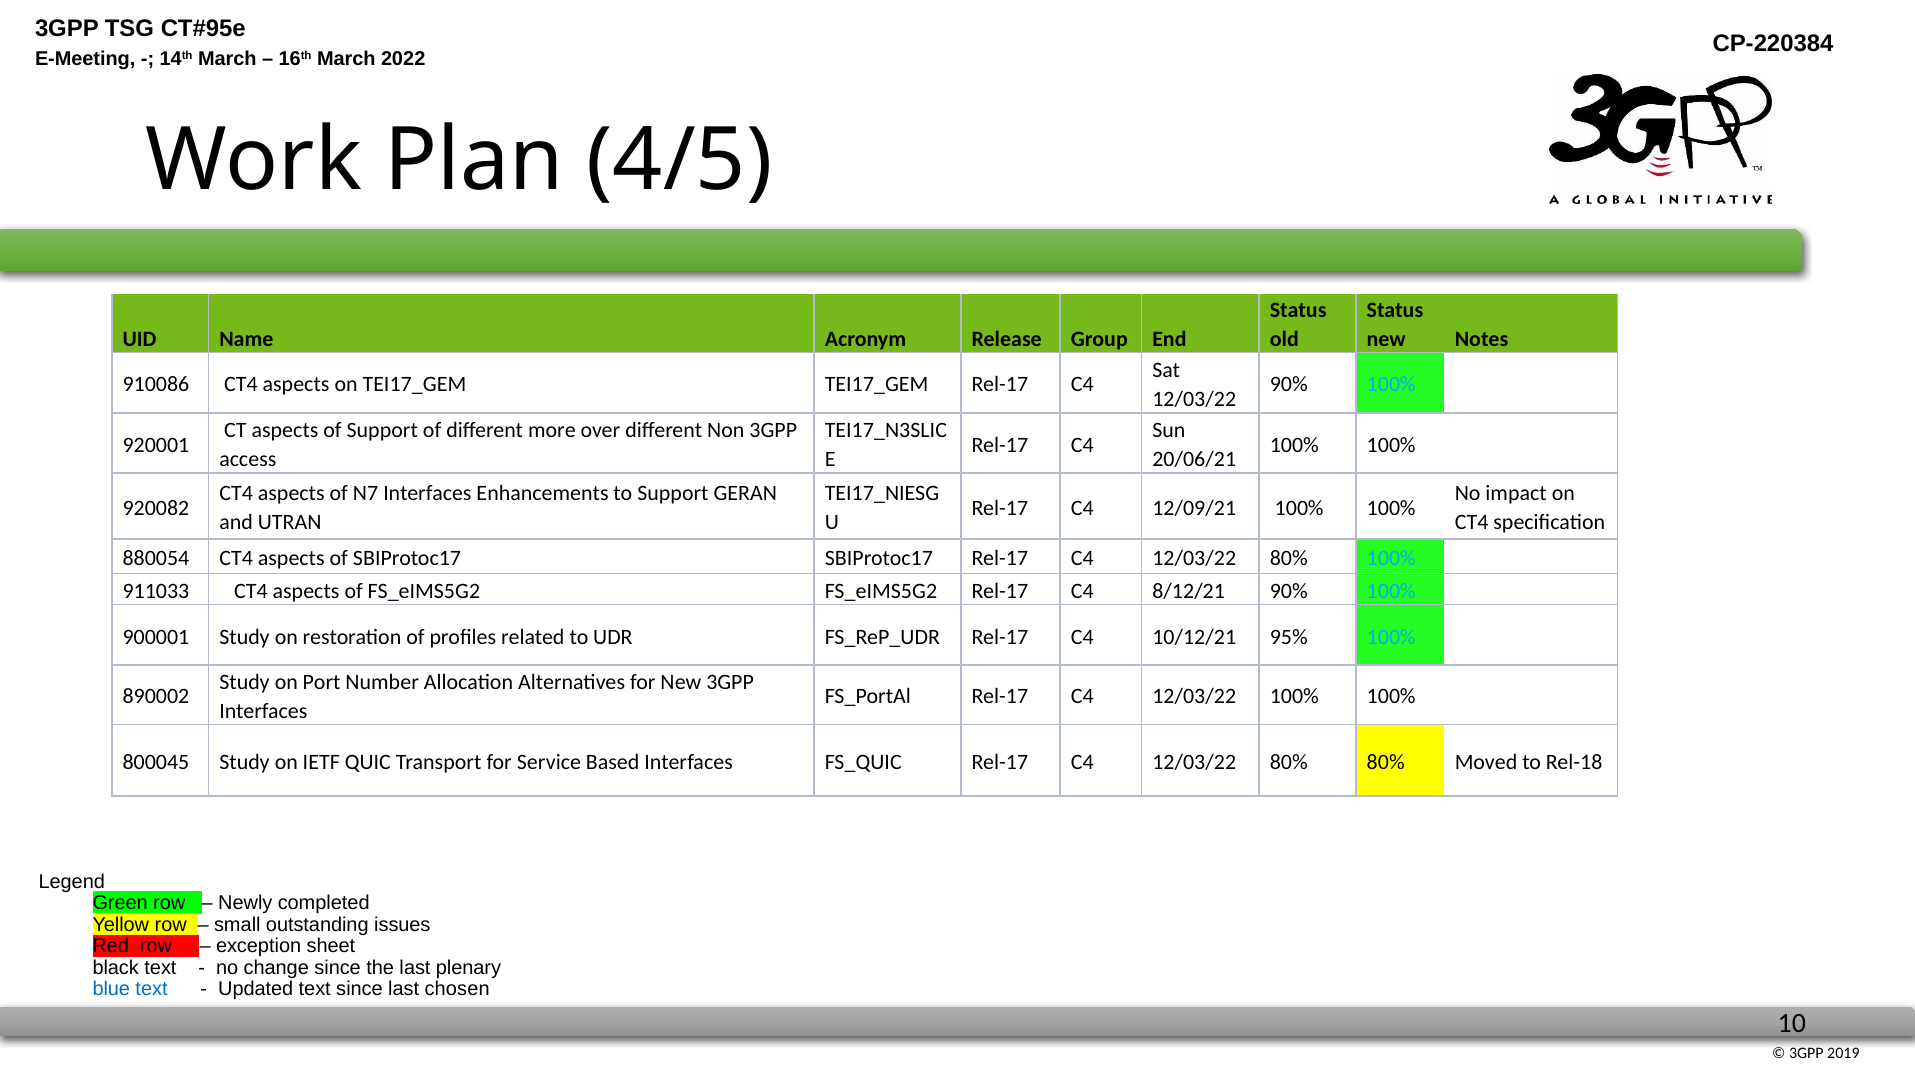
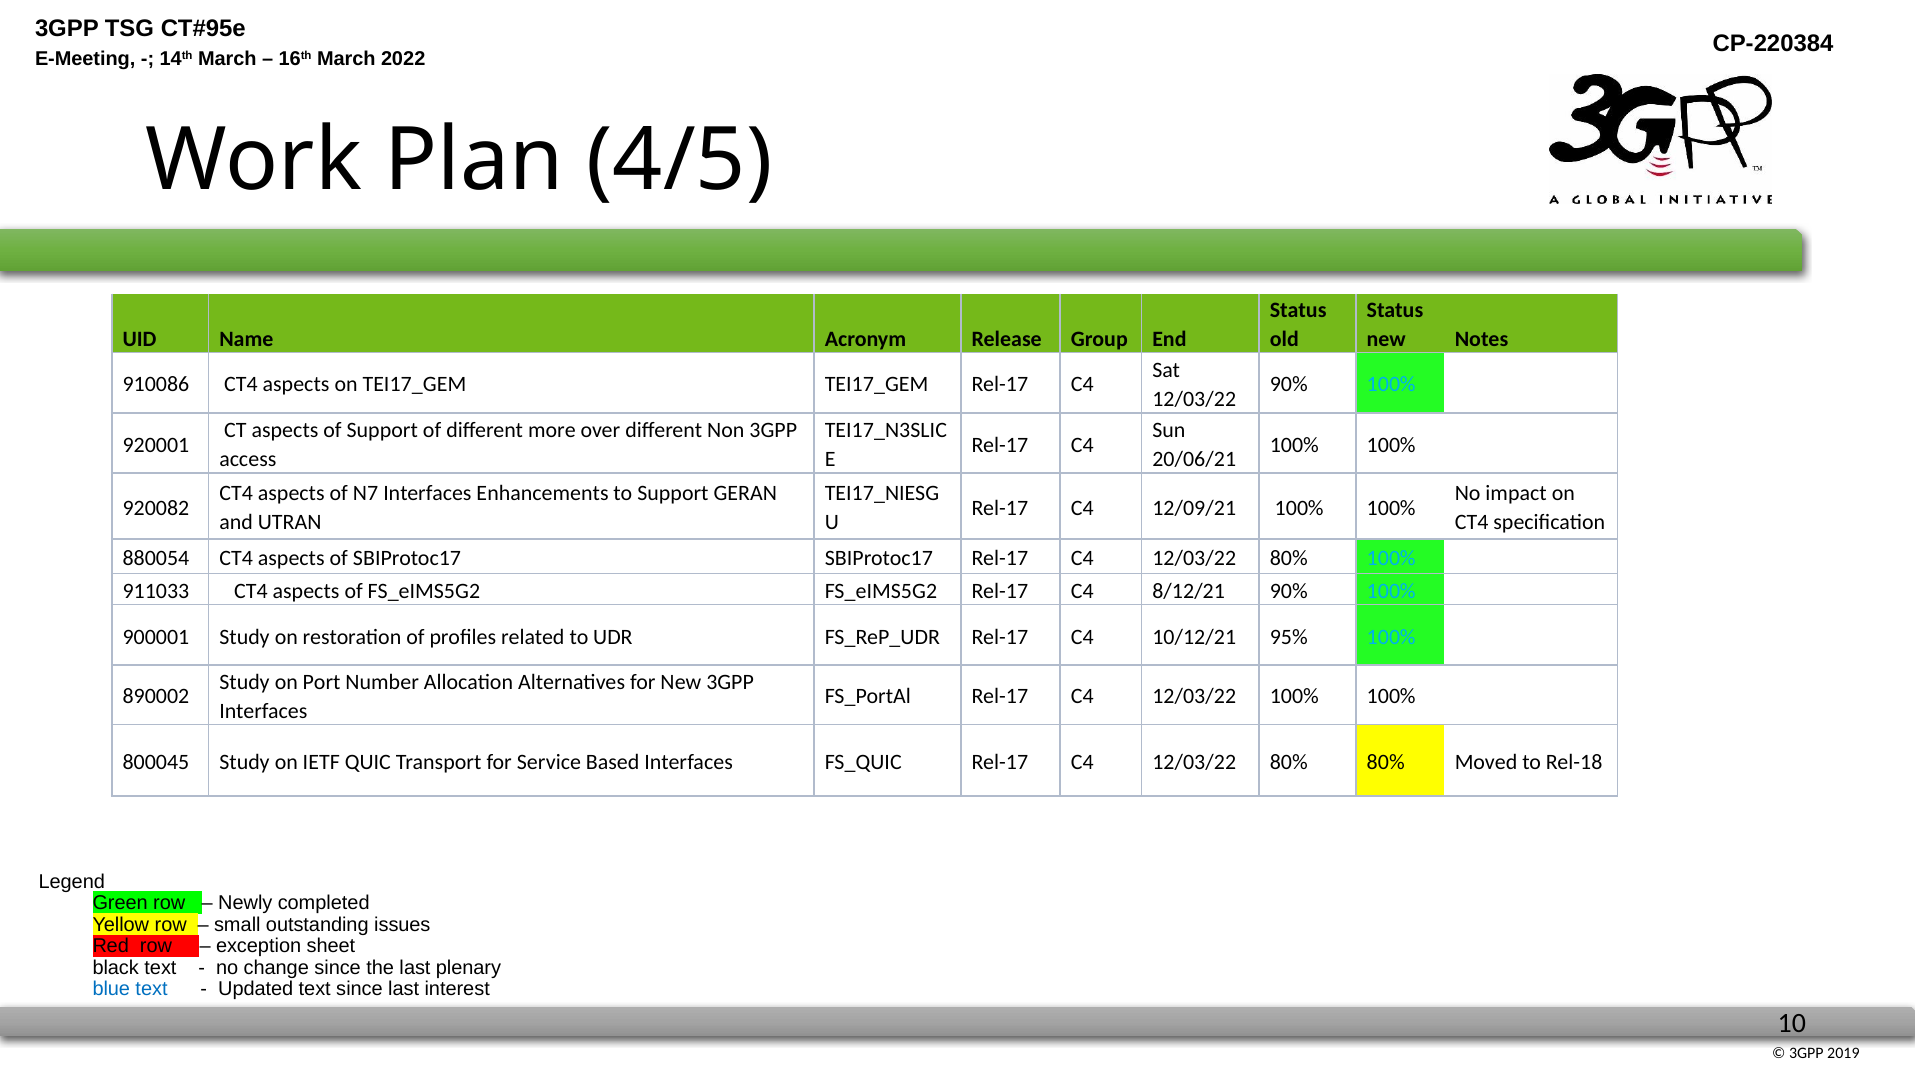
chosen: chosen -> interest (457, 990)
